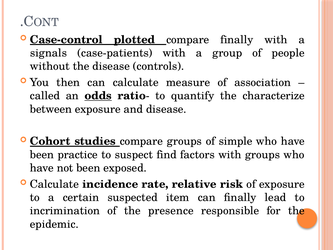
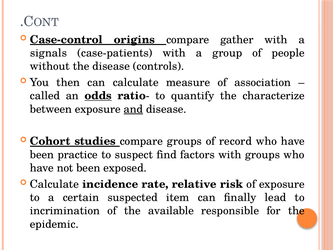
plotted: plotted -> origins (134, 40)
compare finally: finally -> gather (237, 40)
and underline: none -> present (133, 109)
simple: simple -> record (236, 141)
presence: presence -> available (171, 211)
